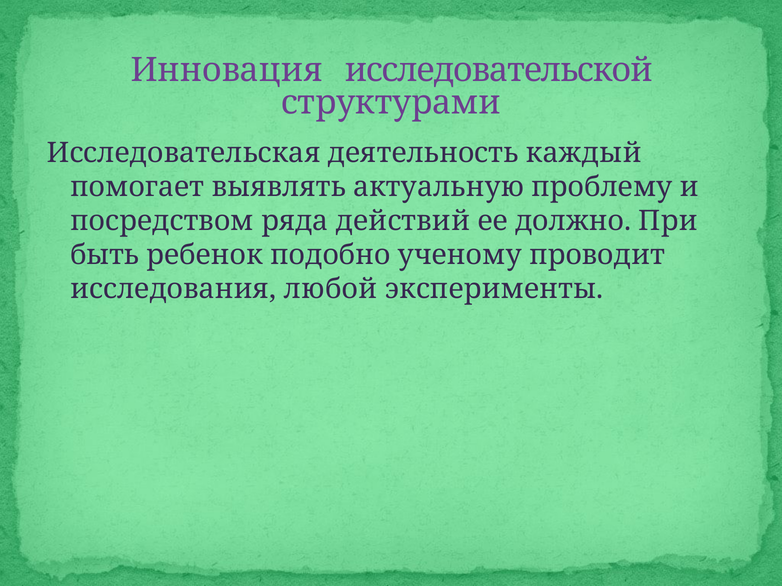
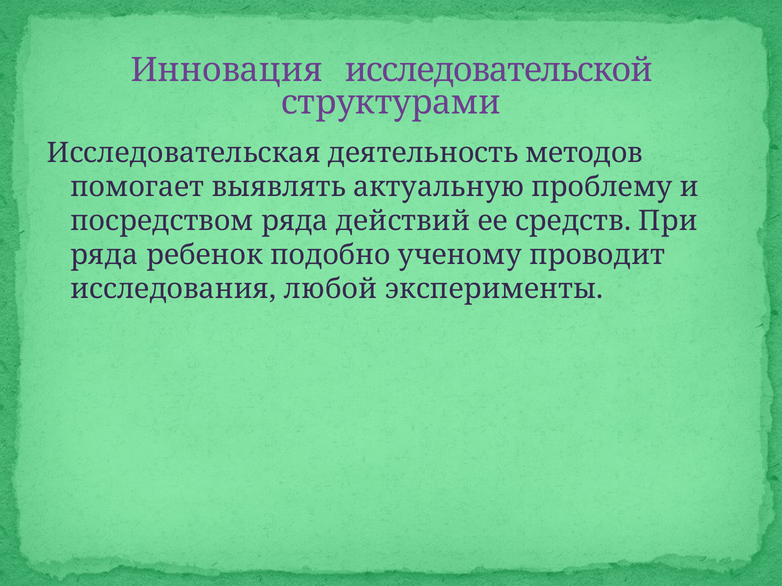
каждый: каждый -> методов (584, 153)
должно: должно -> средств (573, 221)
быть: быть -> ряда (104, 255)
